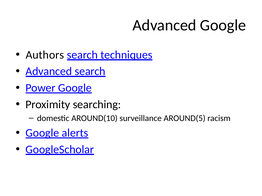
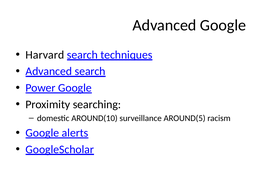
Authors: Authors -> Harvard (45, 55)
